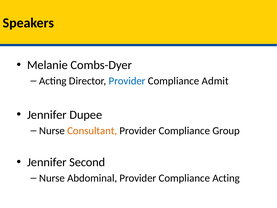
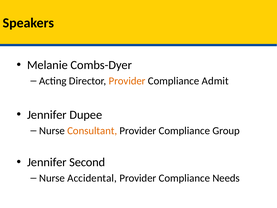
Provider colour: blue -> orange (127, 81)
Abdominal: Abdominal -> Accidental (92, 178)
Compliance Acting: Acting -> Needs (226, 178)
